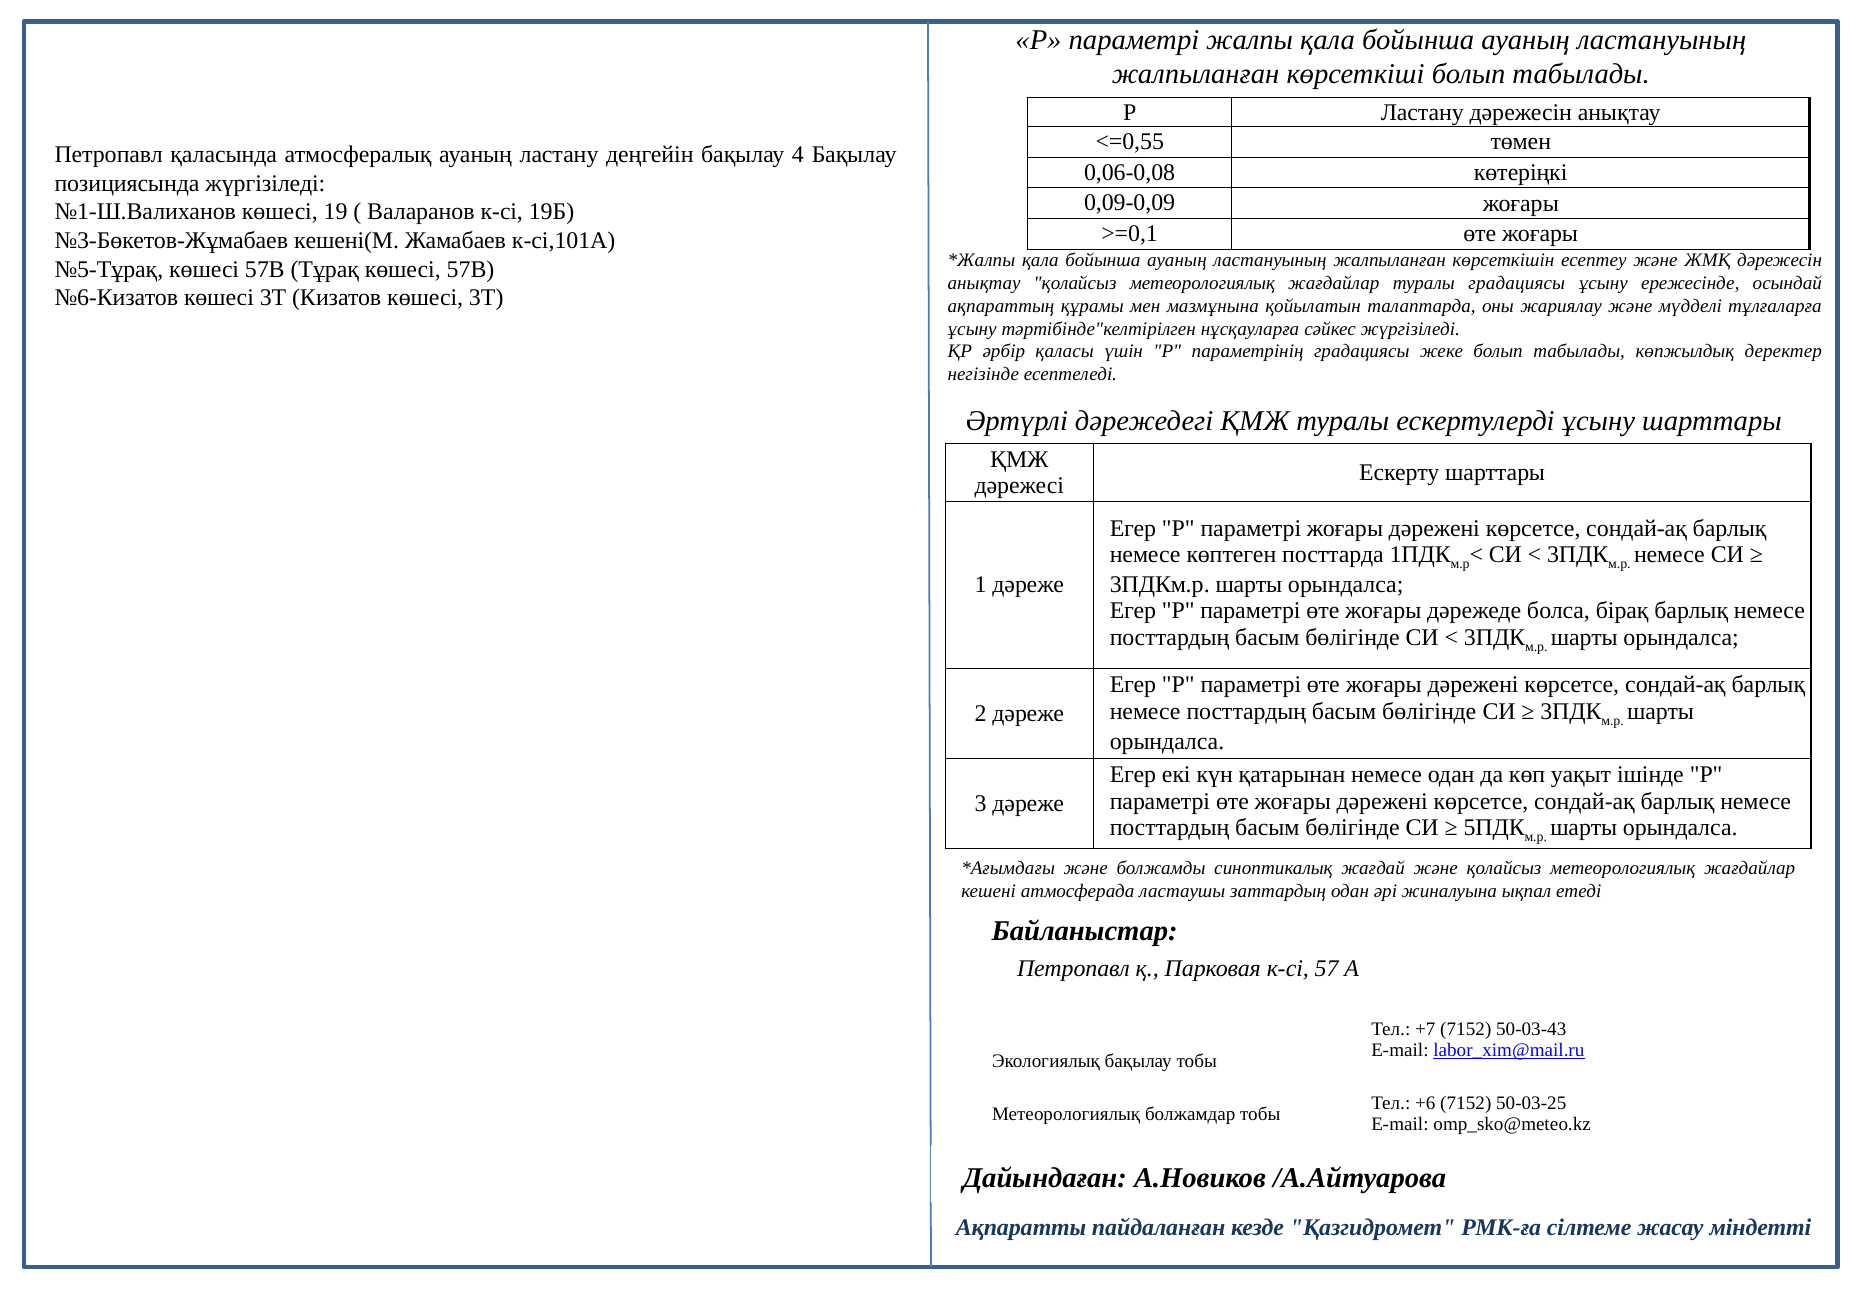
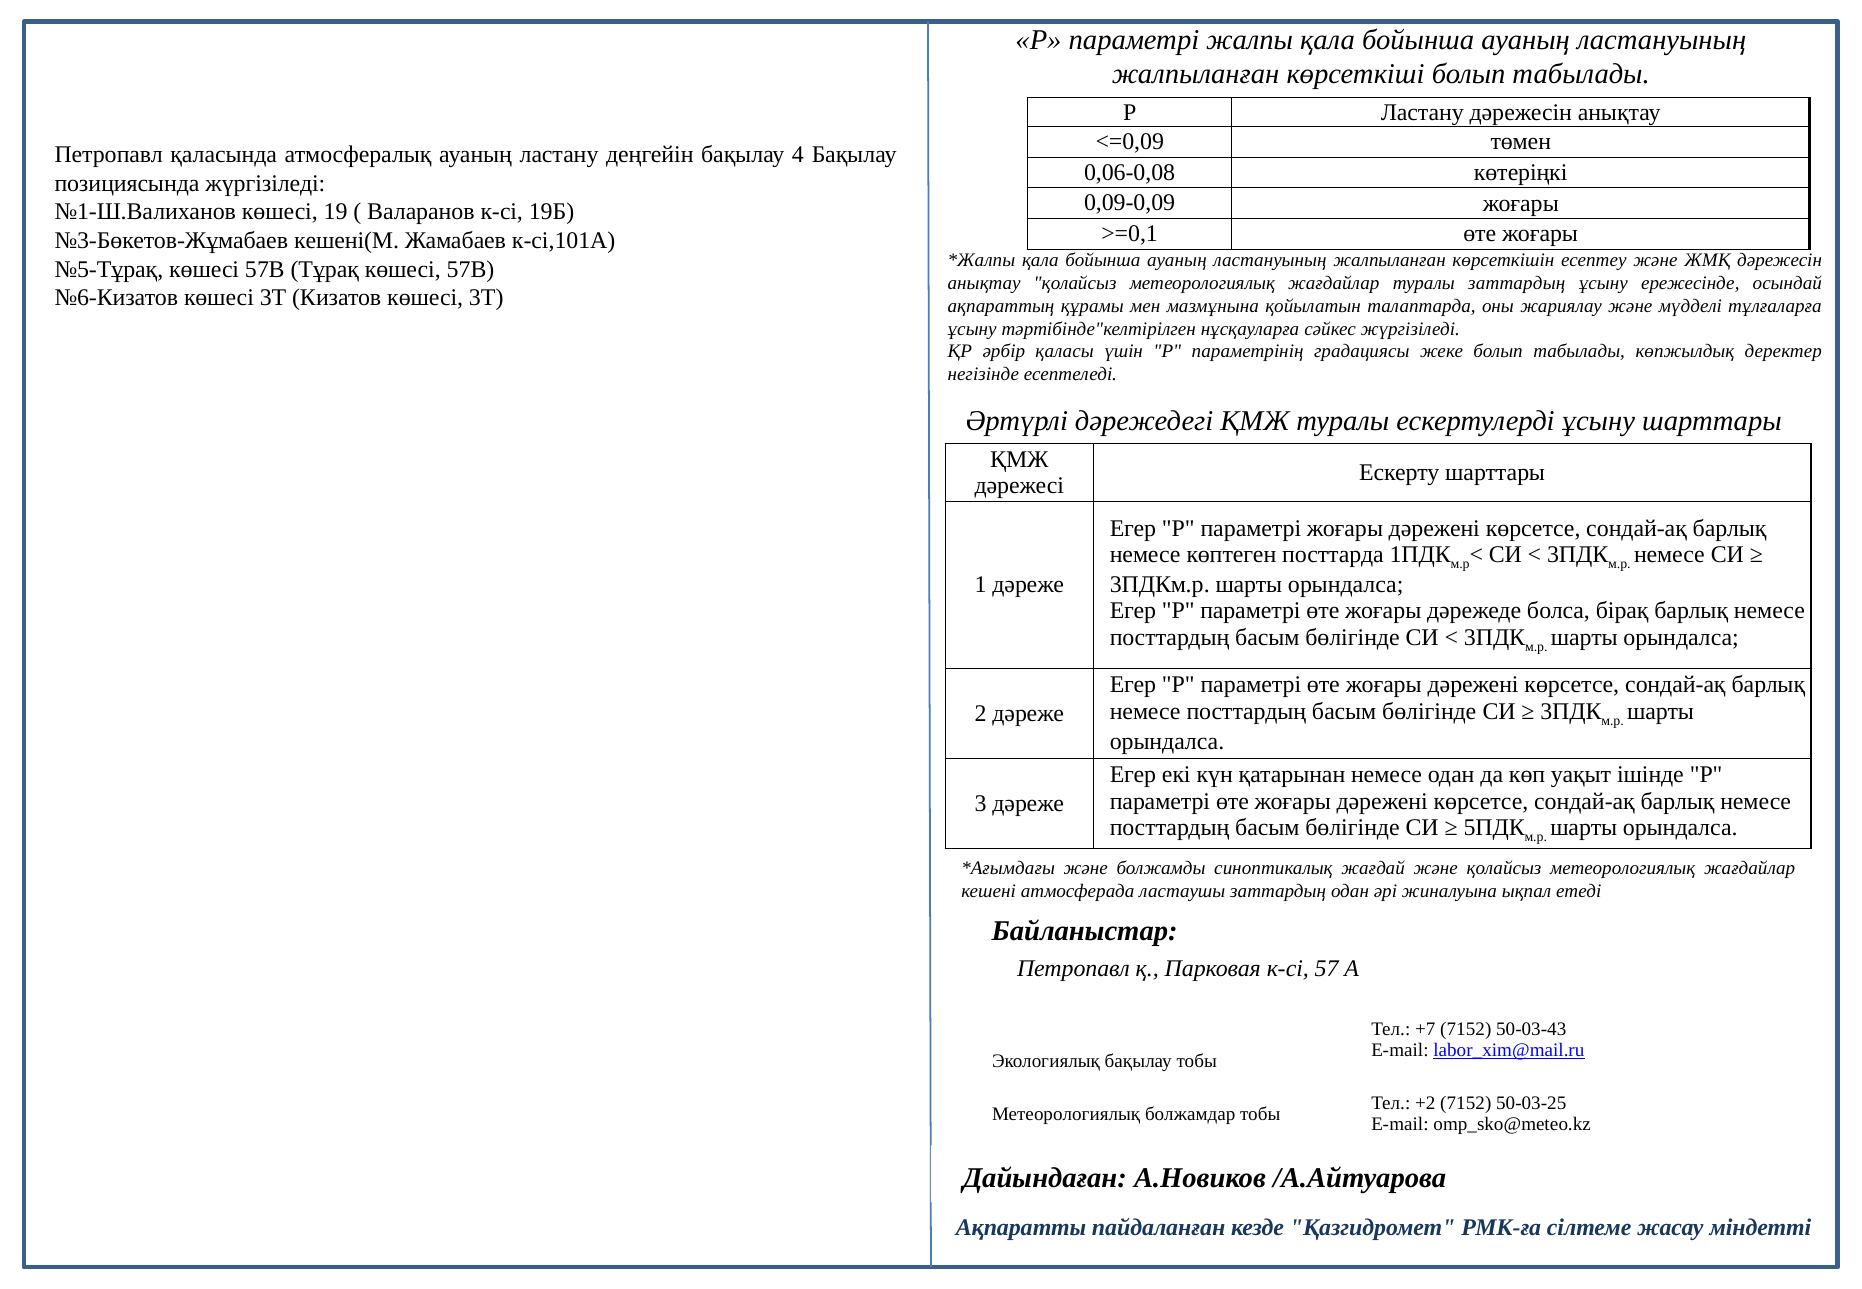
<=0,55: <=0,55 -> <=0,09 (1130, 142)
туралы градациясы: градациясы -> заттардың (1517, 283)
+6: +6 -> +2 (1425, 1104)
